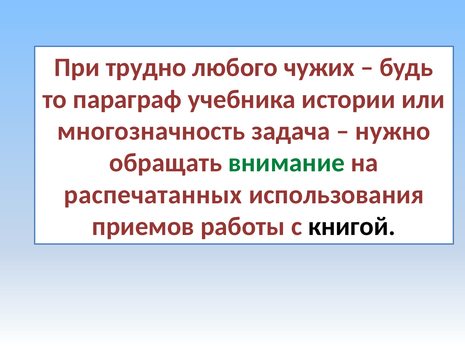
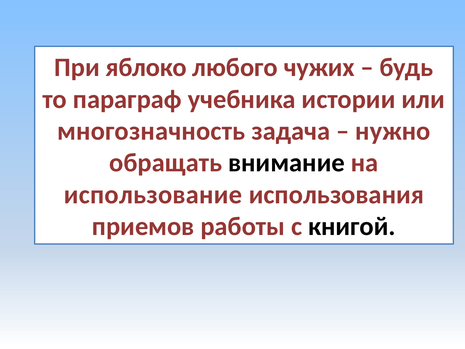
трудно: трудно -> яблоко (146, 68)
внимание colour: green -> black (286, 163)
распечатанных: распечатанных -> использование (153, 195)
